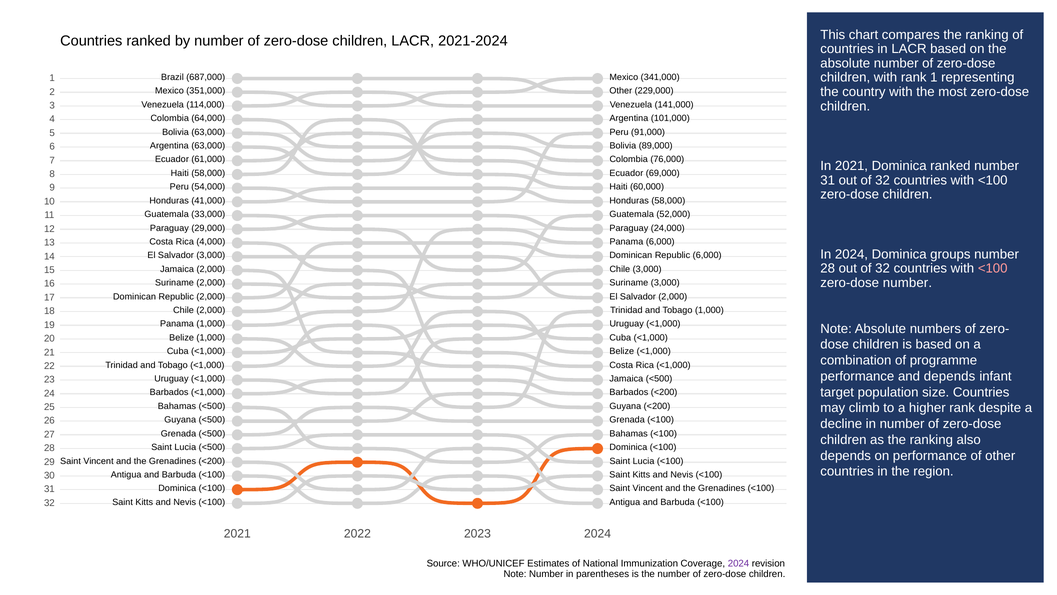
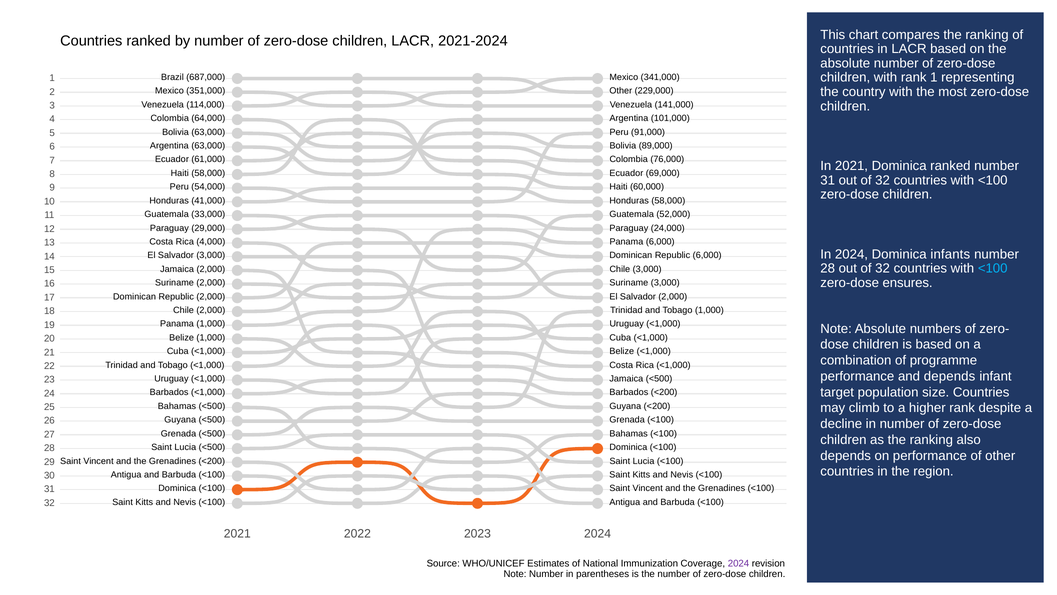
groups: groups -> infants (950, 254)
<100 colour: pink -> light blue (993, 268)
zero-dose number: number -> ensures (908, 283)
